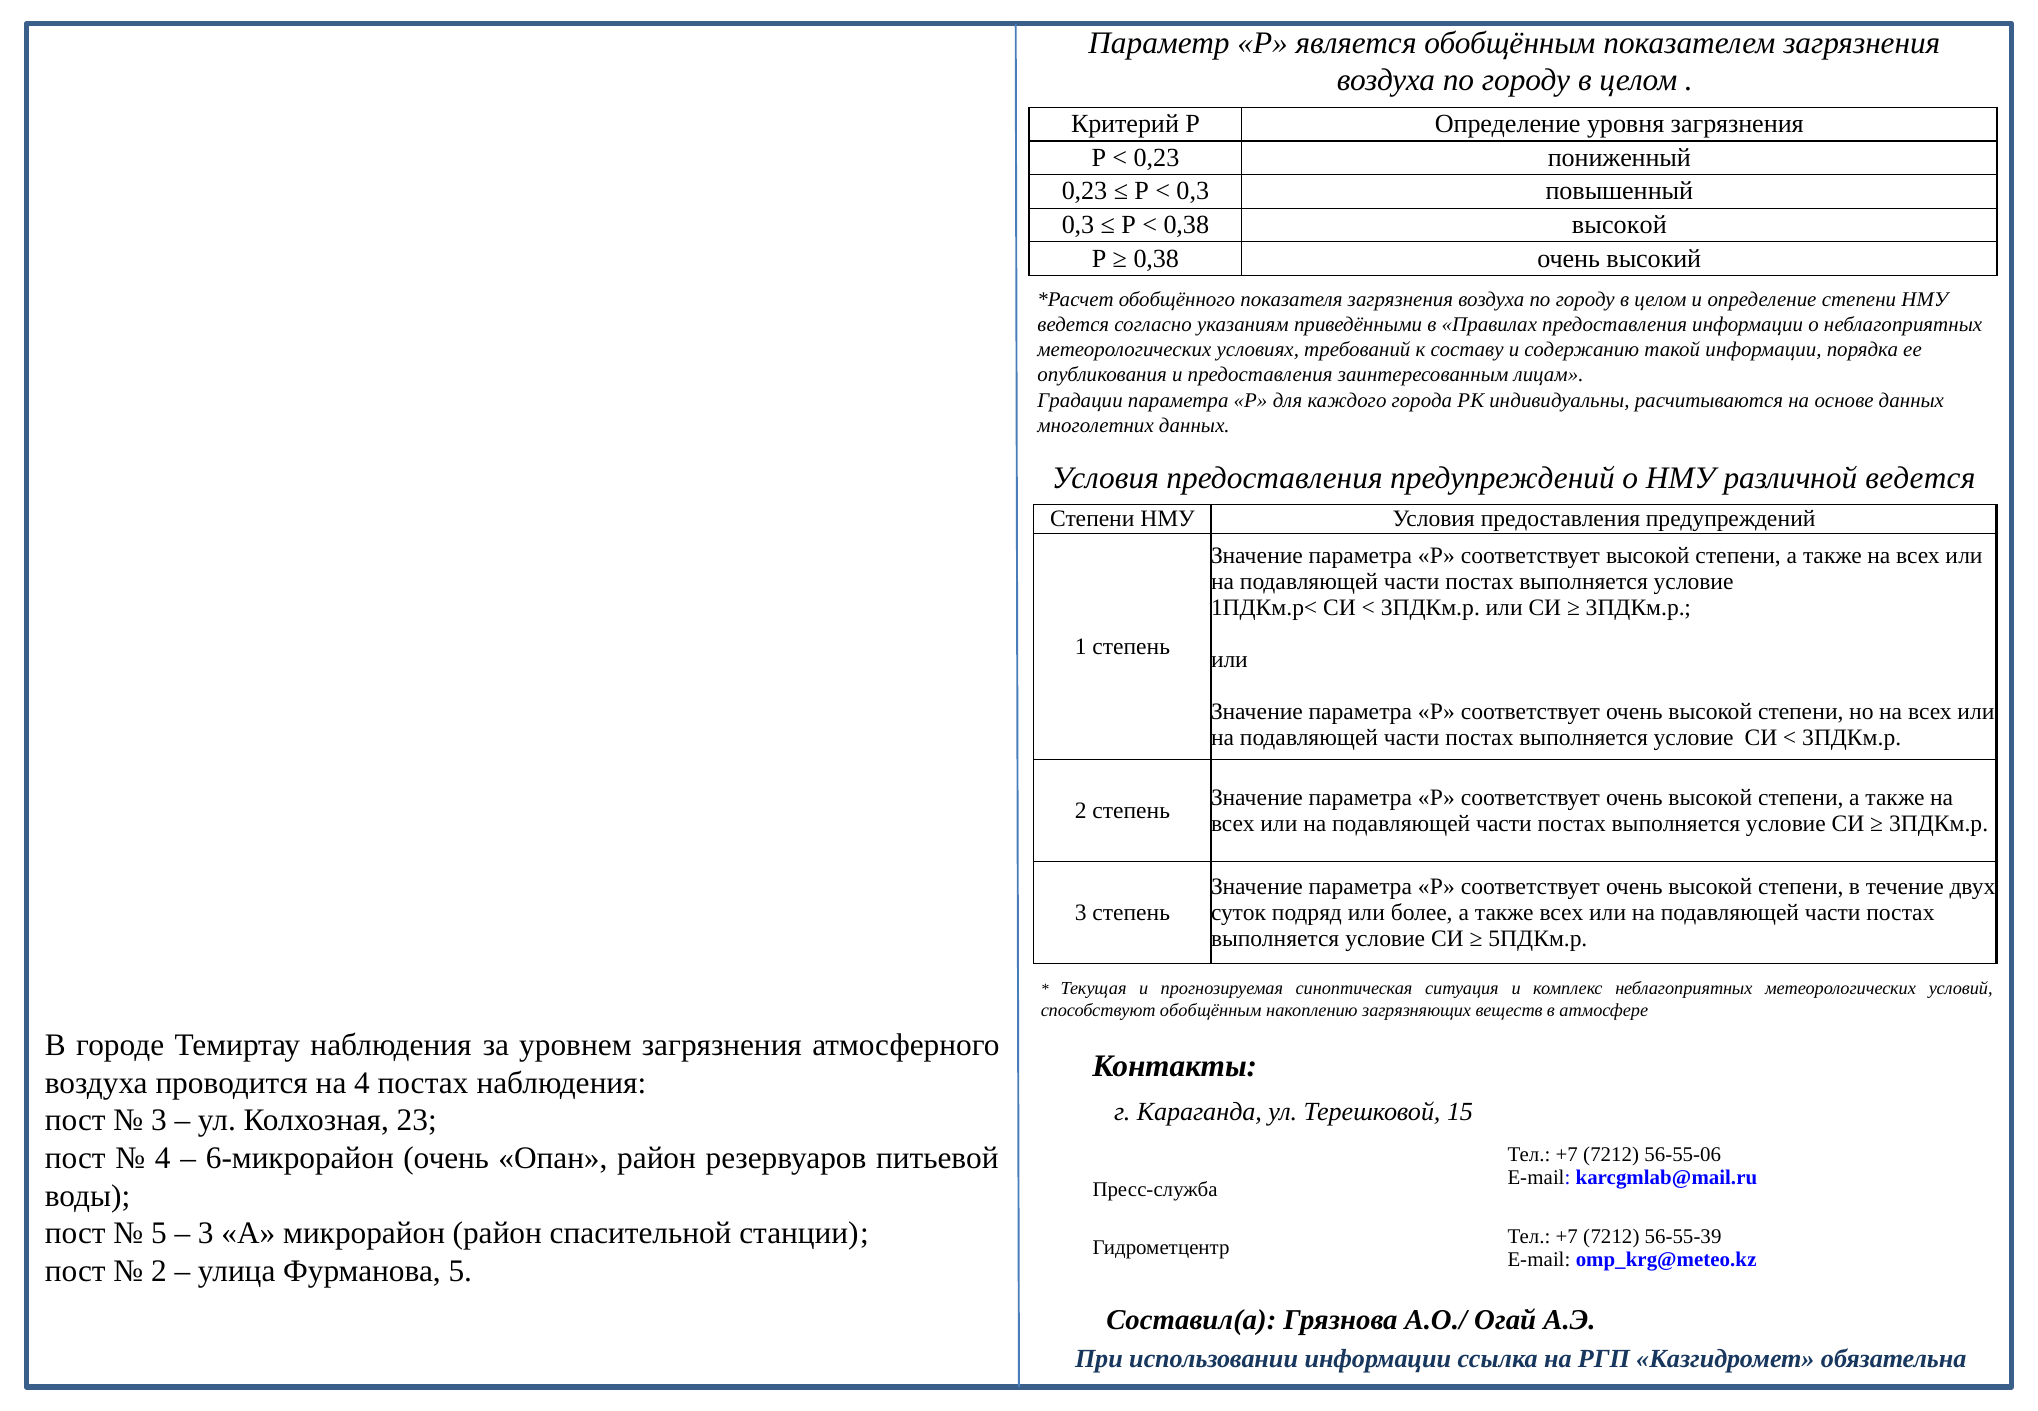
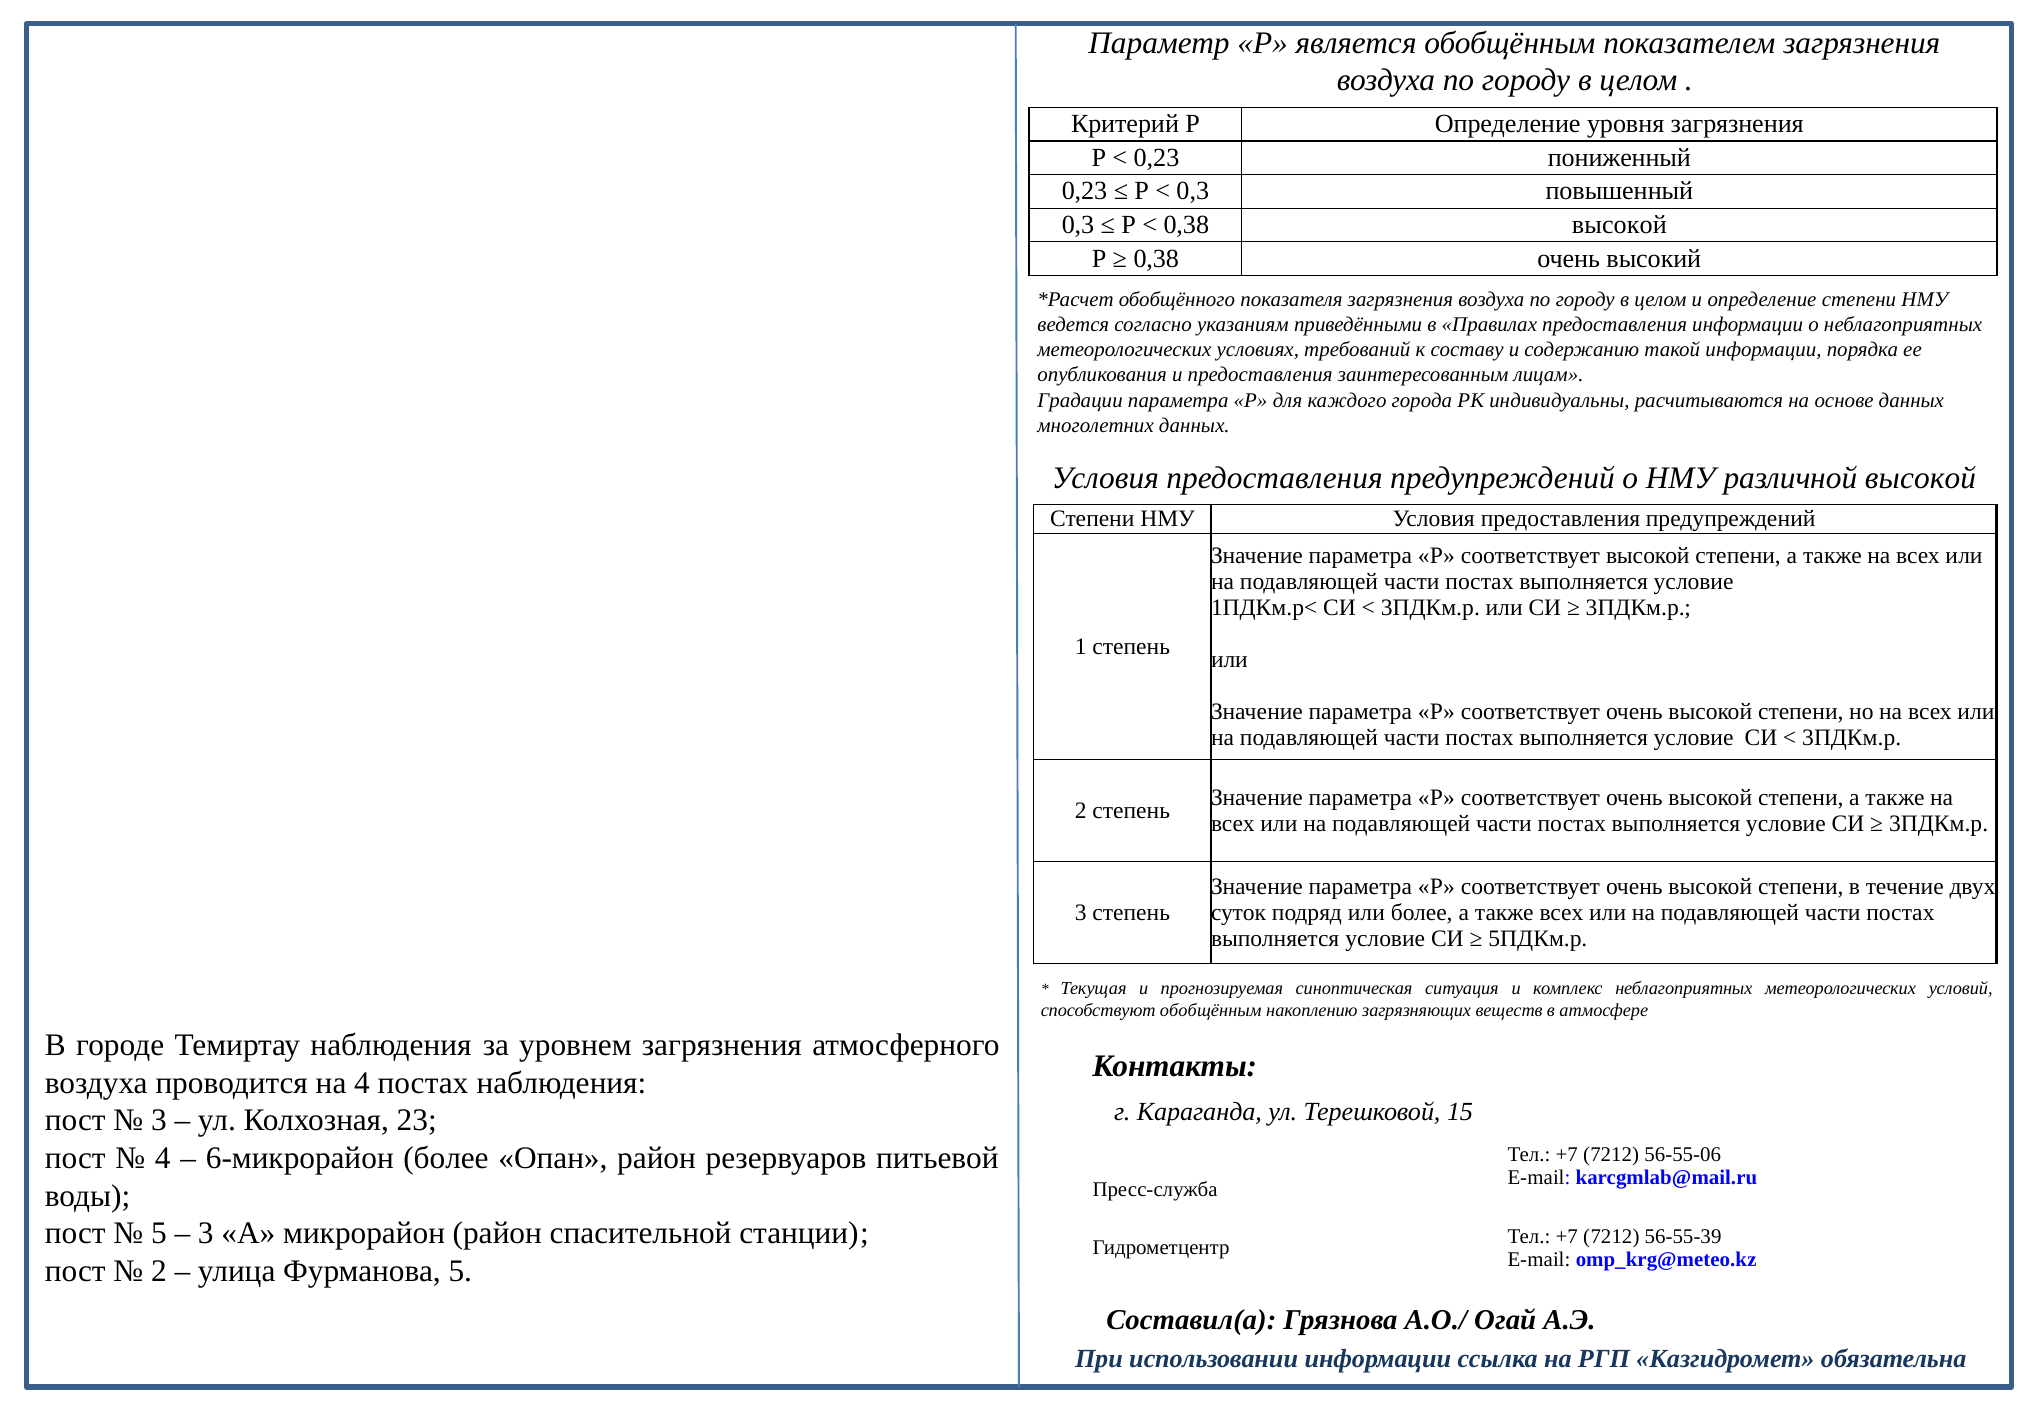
различной ведется: ведется -> высокой (1920, 478)
6-микрорайон очень: очень -> более (446, 1158)
